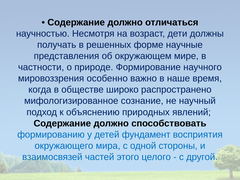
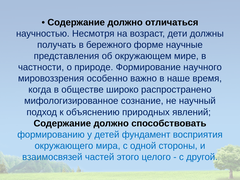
решенных: решенных -> бережного (109, 45)
